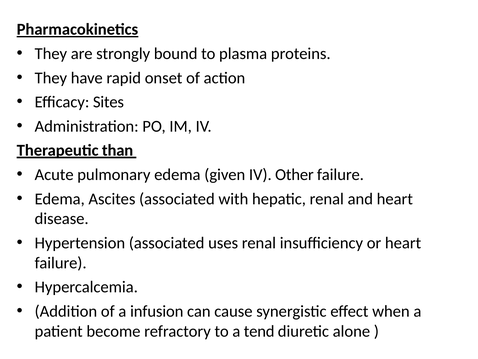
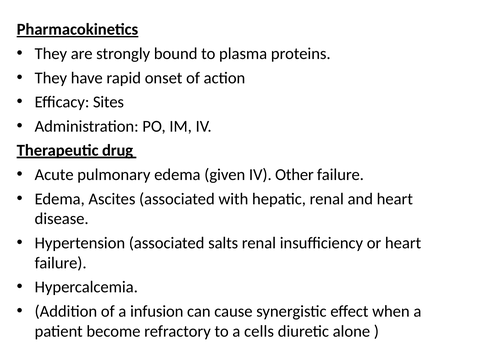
than: than -> drug (118, 150)
uses: uses -> salts (223, 243)
tend: tend -> cells (259, 331)
